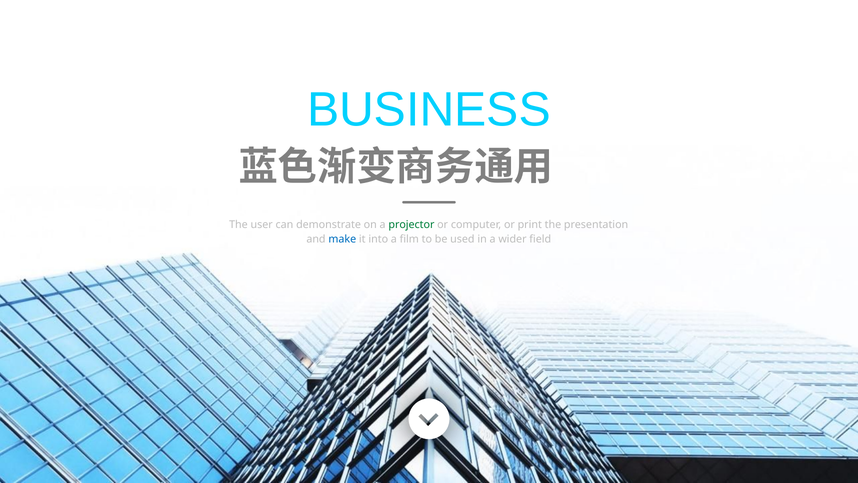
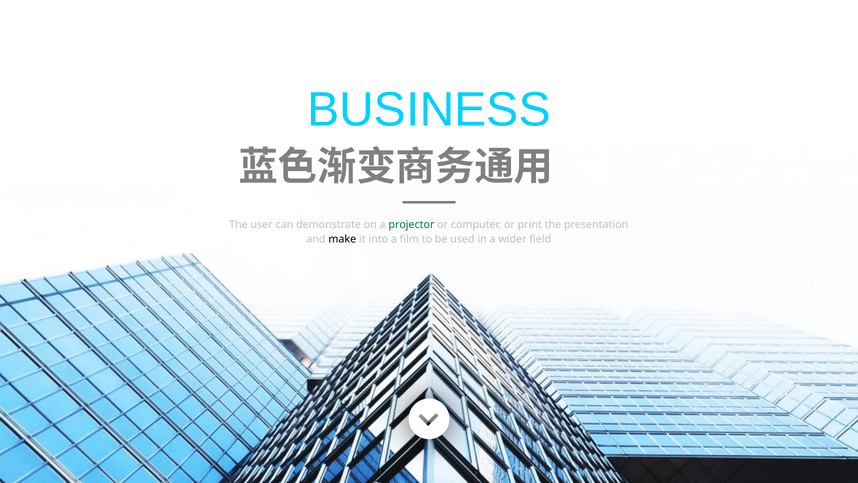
make colour: blue -> black (342, 239)
